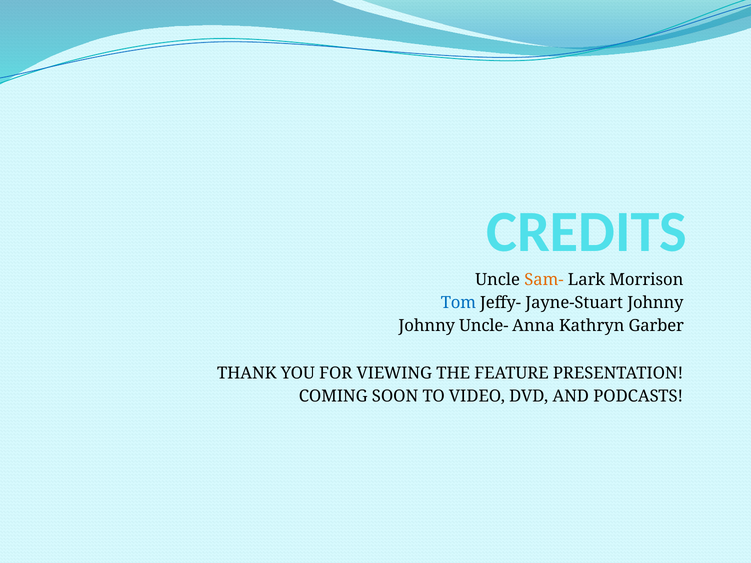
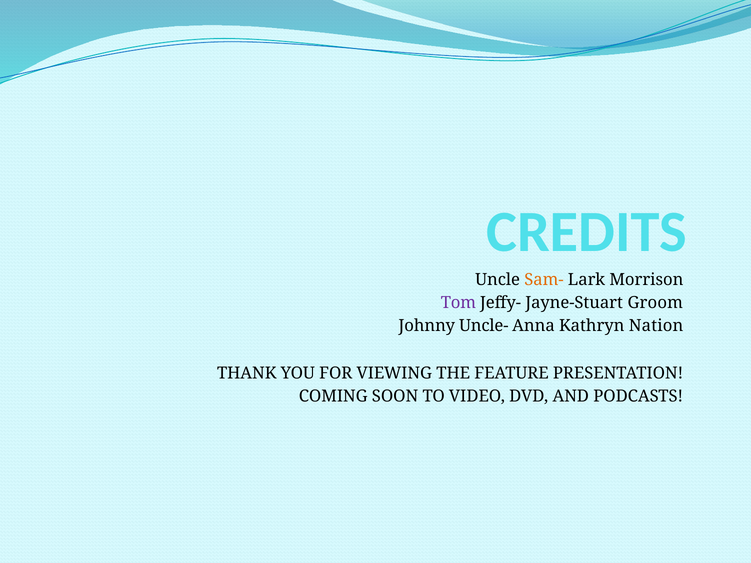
Tom colour: blue -> purple (458, 303)
Jayne-Stuart Johnny: Johnny -> Groom (655, 303)
Garber: Garber -> Nation (656, 326)
